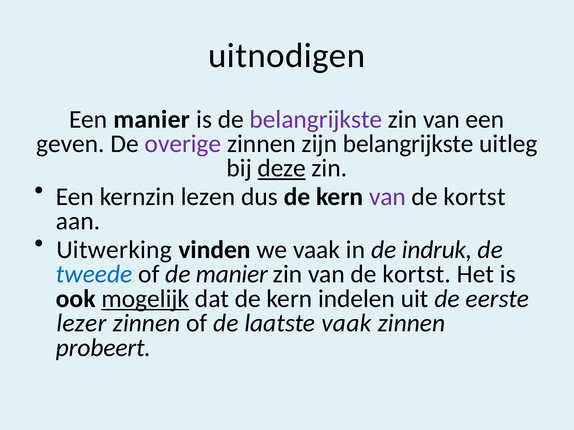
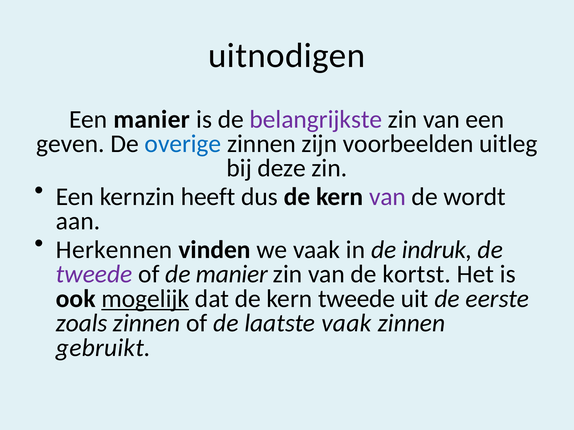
overige colour: purple -> blue (183, 144)
zijn belangrijkste: belangrijkste -> voorbeelden (408, 144)
deze underline: present -> none (282, 168)
lezen: lezen -> heeft (208, 197)
kortst: kortst -> wordt (475, 197)
Uitwerking: Uitwerking -> Herkennen (114, 250)
tweede colour: blue -> purple (94, 275)
kern indelen: indelen -> tweede (357, 299)
lezer: lezer -> zoals (82, 324)
probeert: probeert -> gebruikt (103, 348)
